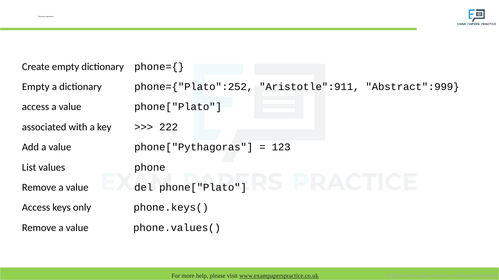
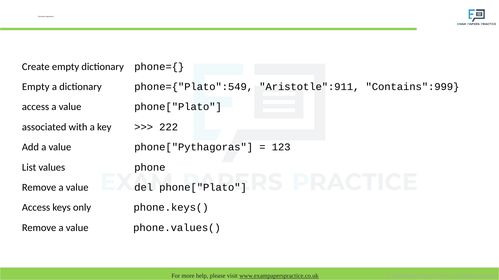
phone={"Plato":252: phone={"Plato":252 -> phone={"Plato":549 (194, 87)
Abstract":999: Abstract":999 -> Contains":999 (413, 87)
